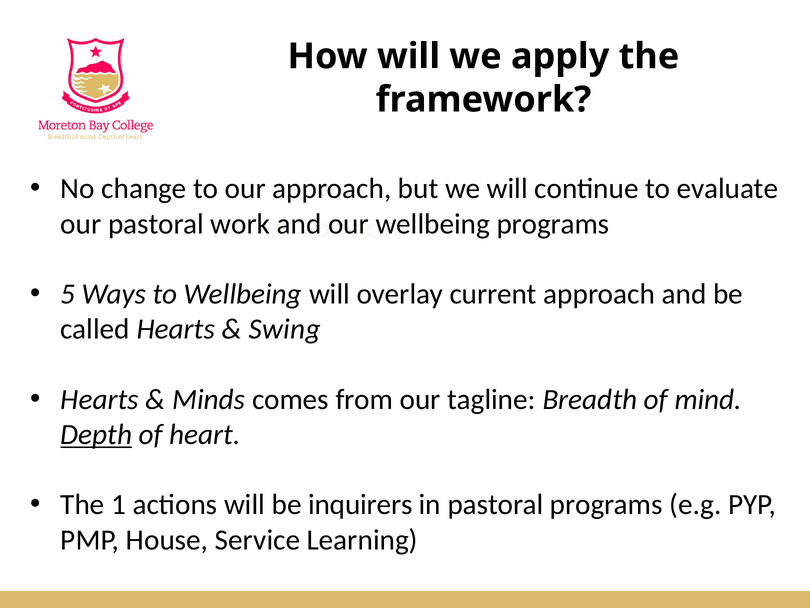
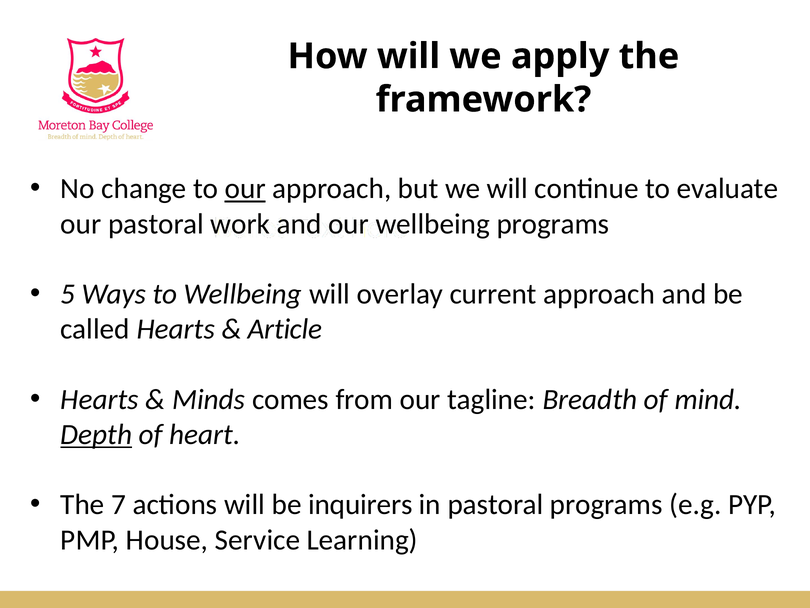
our underline: none -> present (245, 189)
Swing: Swing -> Article (285, 329)
1: 1 -> 7 (119, 504)
